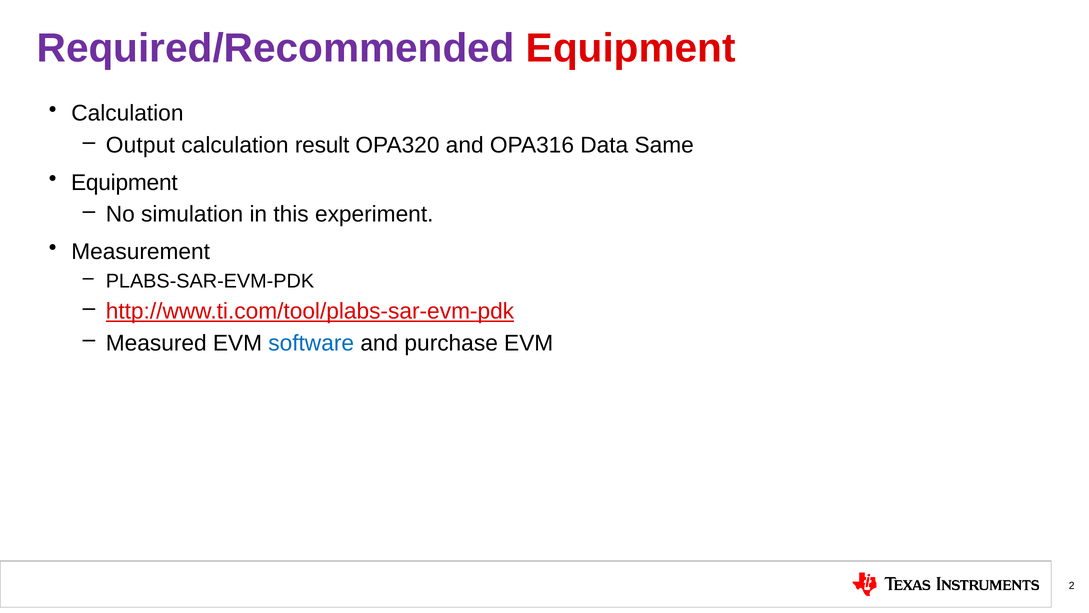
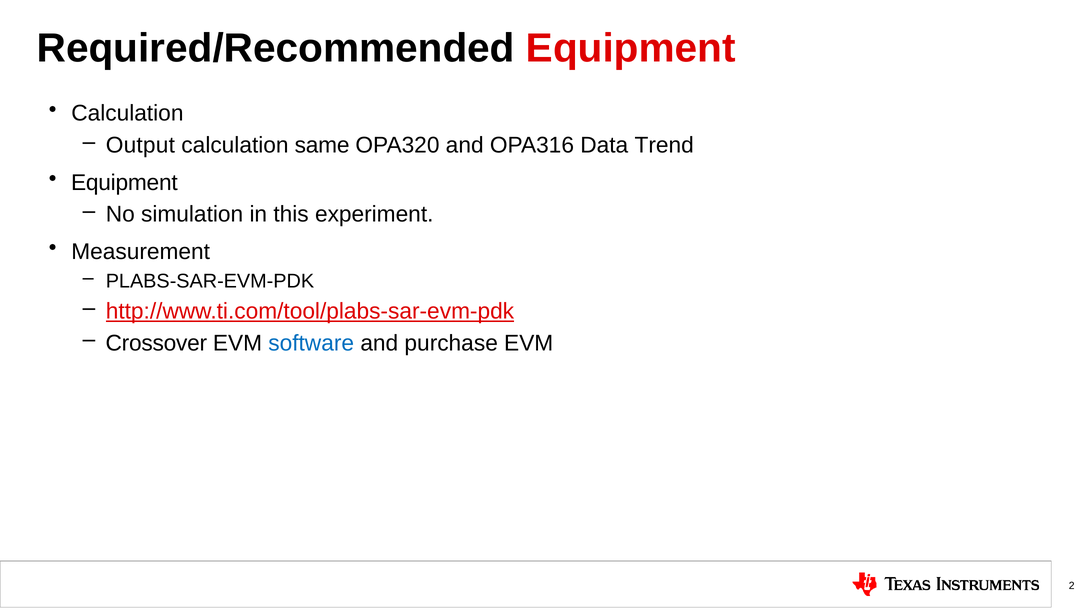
Required/Recommended colour: purple -> black (276, 48)
result: result -> same (322, 145)
Same: Same -> Trend (664, 145)
Measured: Measured -> Crossover (156, 343)
